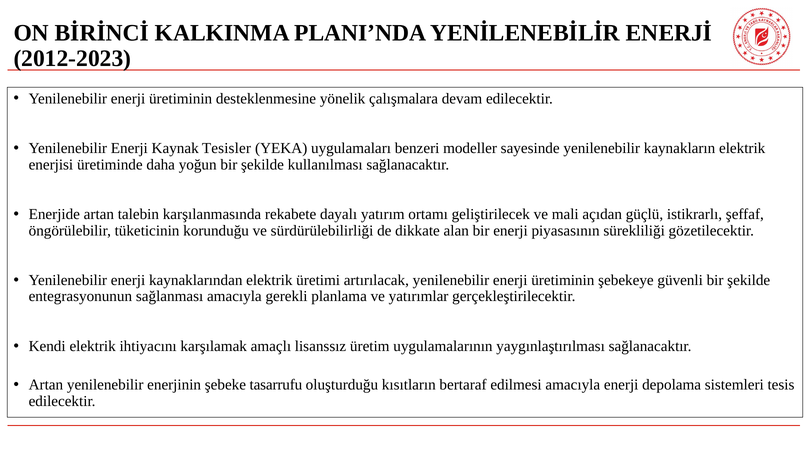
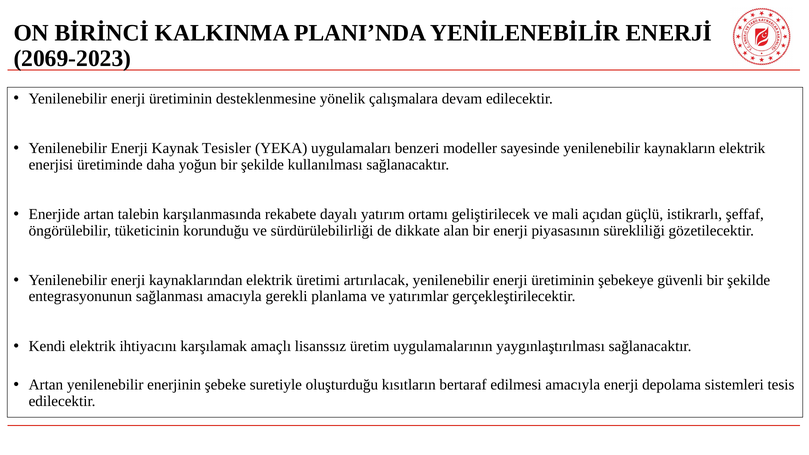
2012-2023: 2012-2023 -> 2069-2023 (72, 58)
tasarrufu: tasarrufu -> suretiyle (276, 385)
